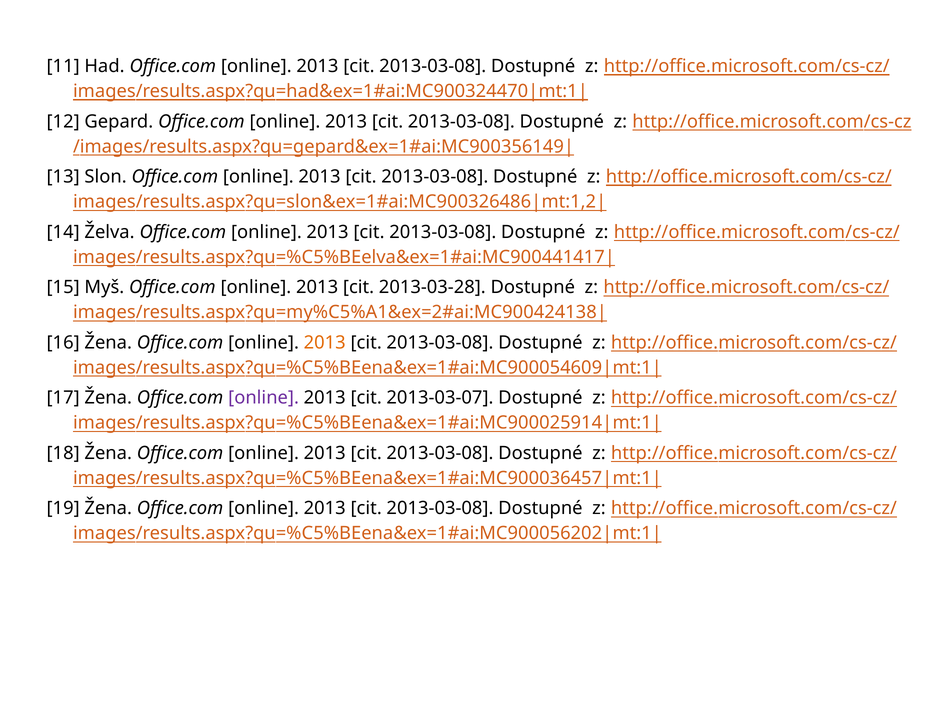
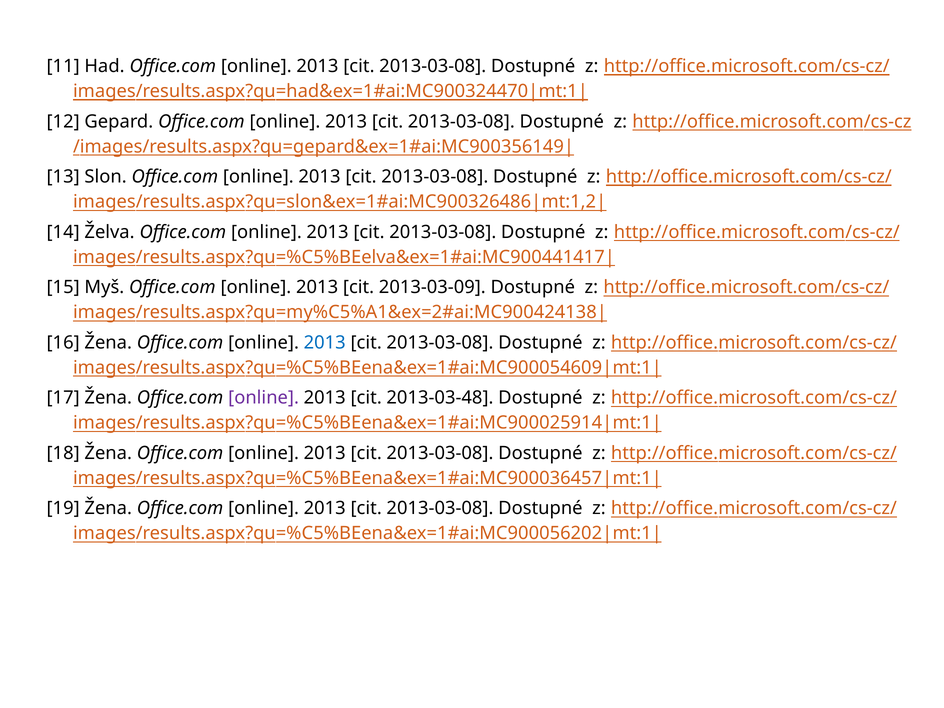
2013-03-28: 2013-03-28 -> 2013-03-09 (432, 287)
2013 colour: orange -> blue (325, 343)
2013-03-07: 2013-03-07 -> 2013-03-48 (440, 398)
